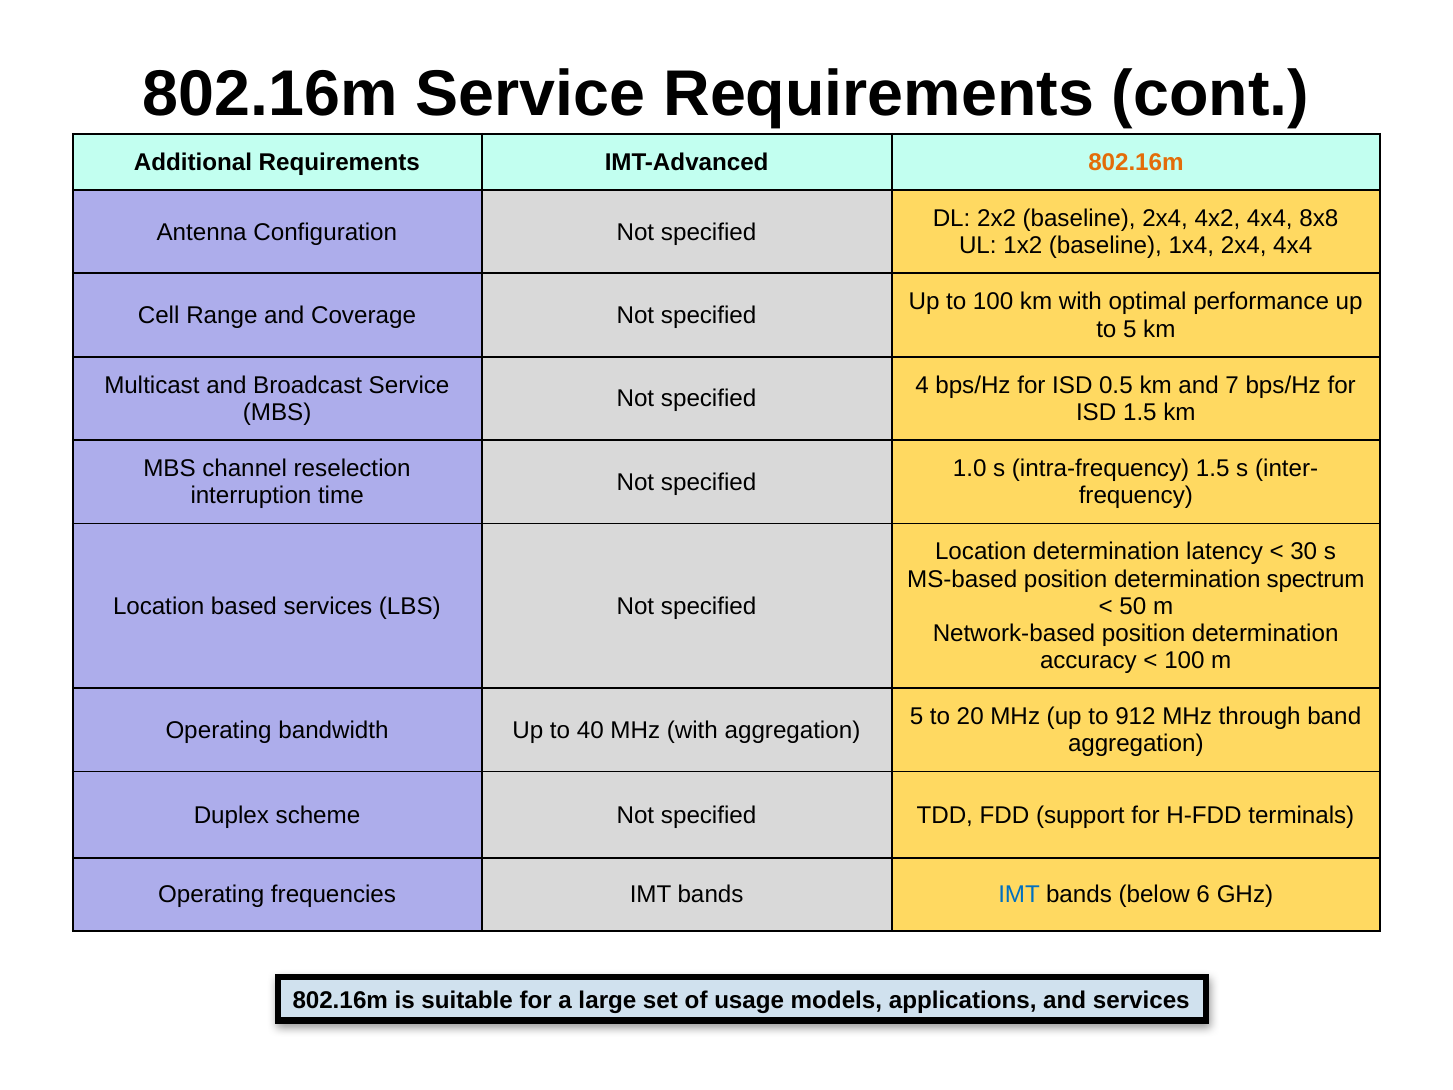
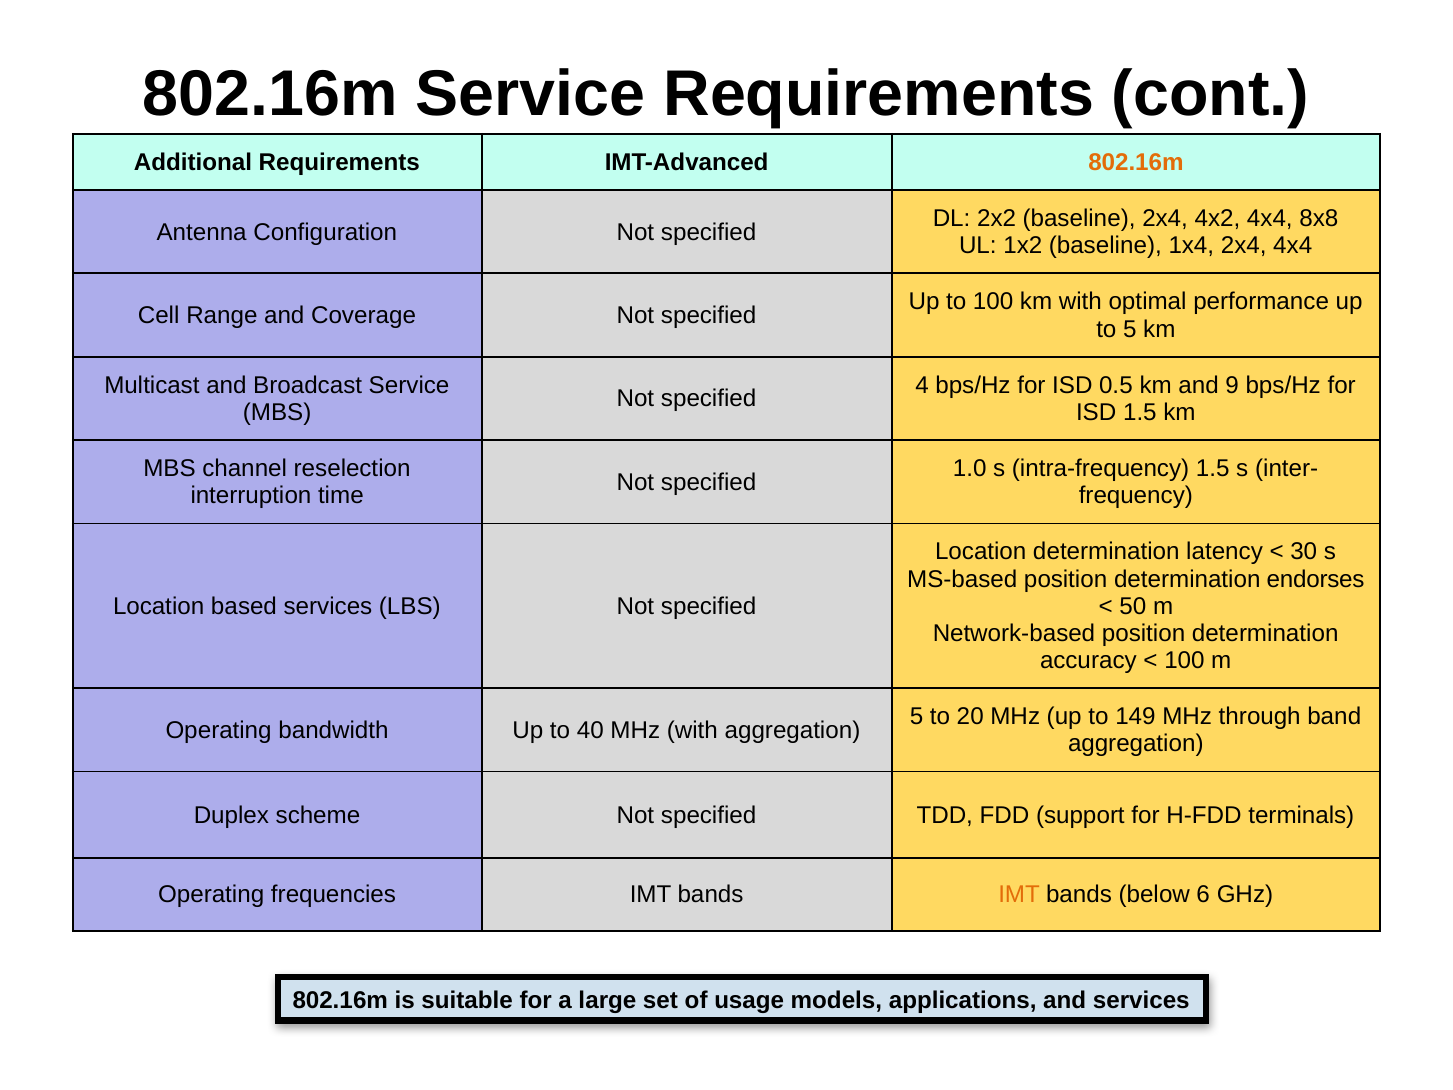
7: 7 -> 9 (1232, 385)
spectrum: spectrum -> endorses (1316, 579)
912: 912 -> 149 (1135, 717)
IMT colour: blue -> orange (1019, 895)
